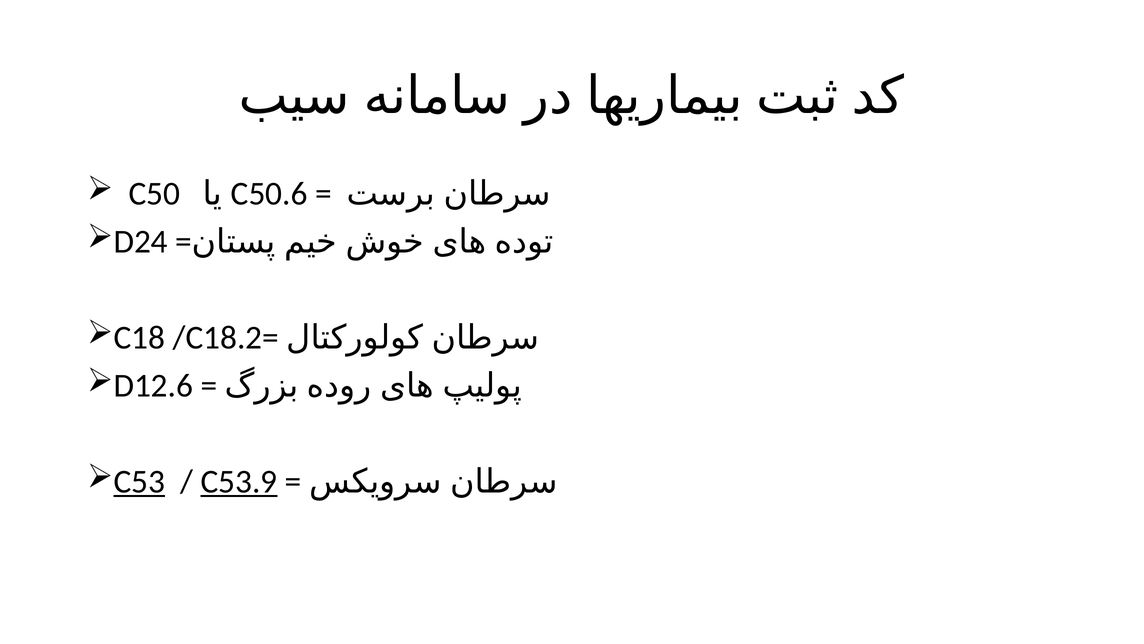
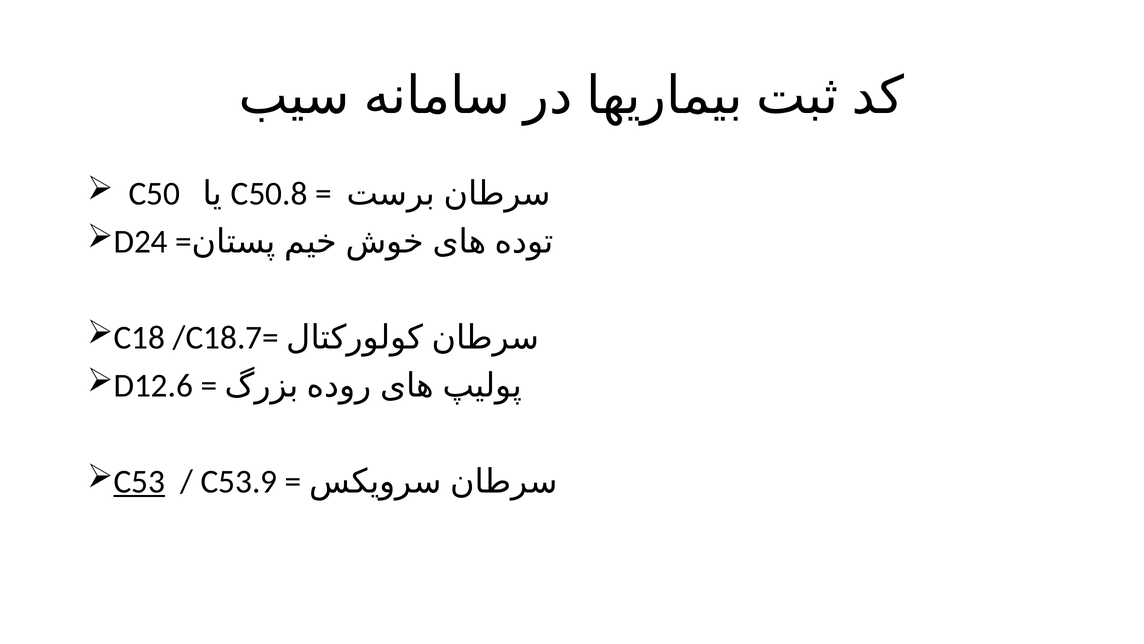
C50.6: C50.6 -> C50.8 (269, 193)
/C18.2=: /C18.2= -> /C18.7= (226, 337)
C53.9 underline: present -> none (239, 481)
